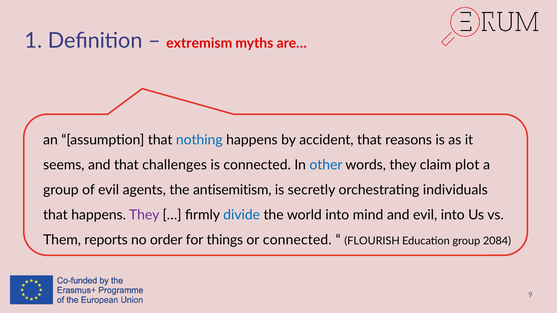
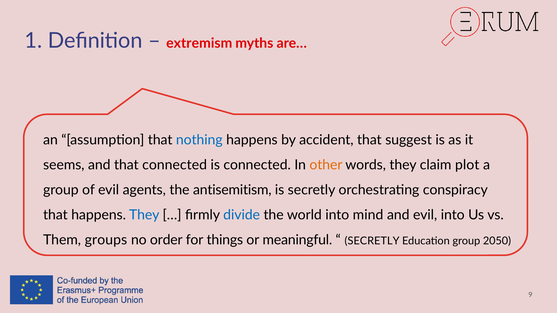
reasons: reasons -> suggest (409, 140)
that challenges: challenges -> connected (175, 165)
other colour: blue -> orange (326, 165)
individuals: individuals -> conspiracy (455, 190)
They colour: purple -> blue (144, 215)
reports: reports -> groups (106, 240)
or connected: connected -> meaningful (297, 240)
FLOURISH: FLOURISH -> SECRETLY (372, 241)
2084: 2084 -> 2050 (497, 241)
